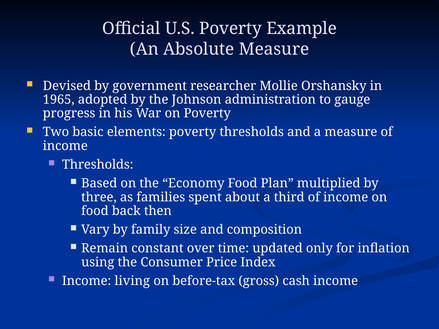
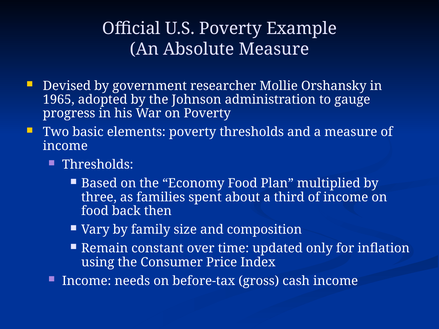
living: living -> needs (132, 281)
